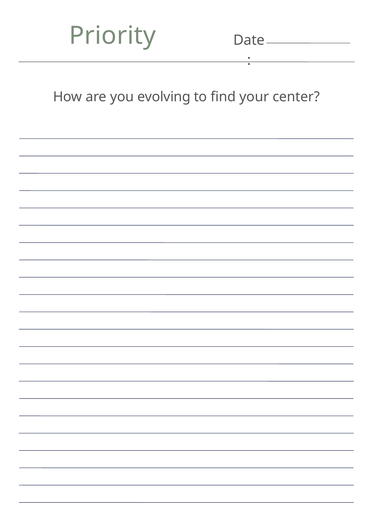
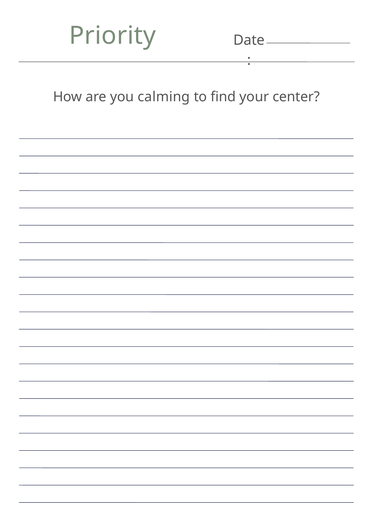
evolving: evolving -> calming (164, 97)
